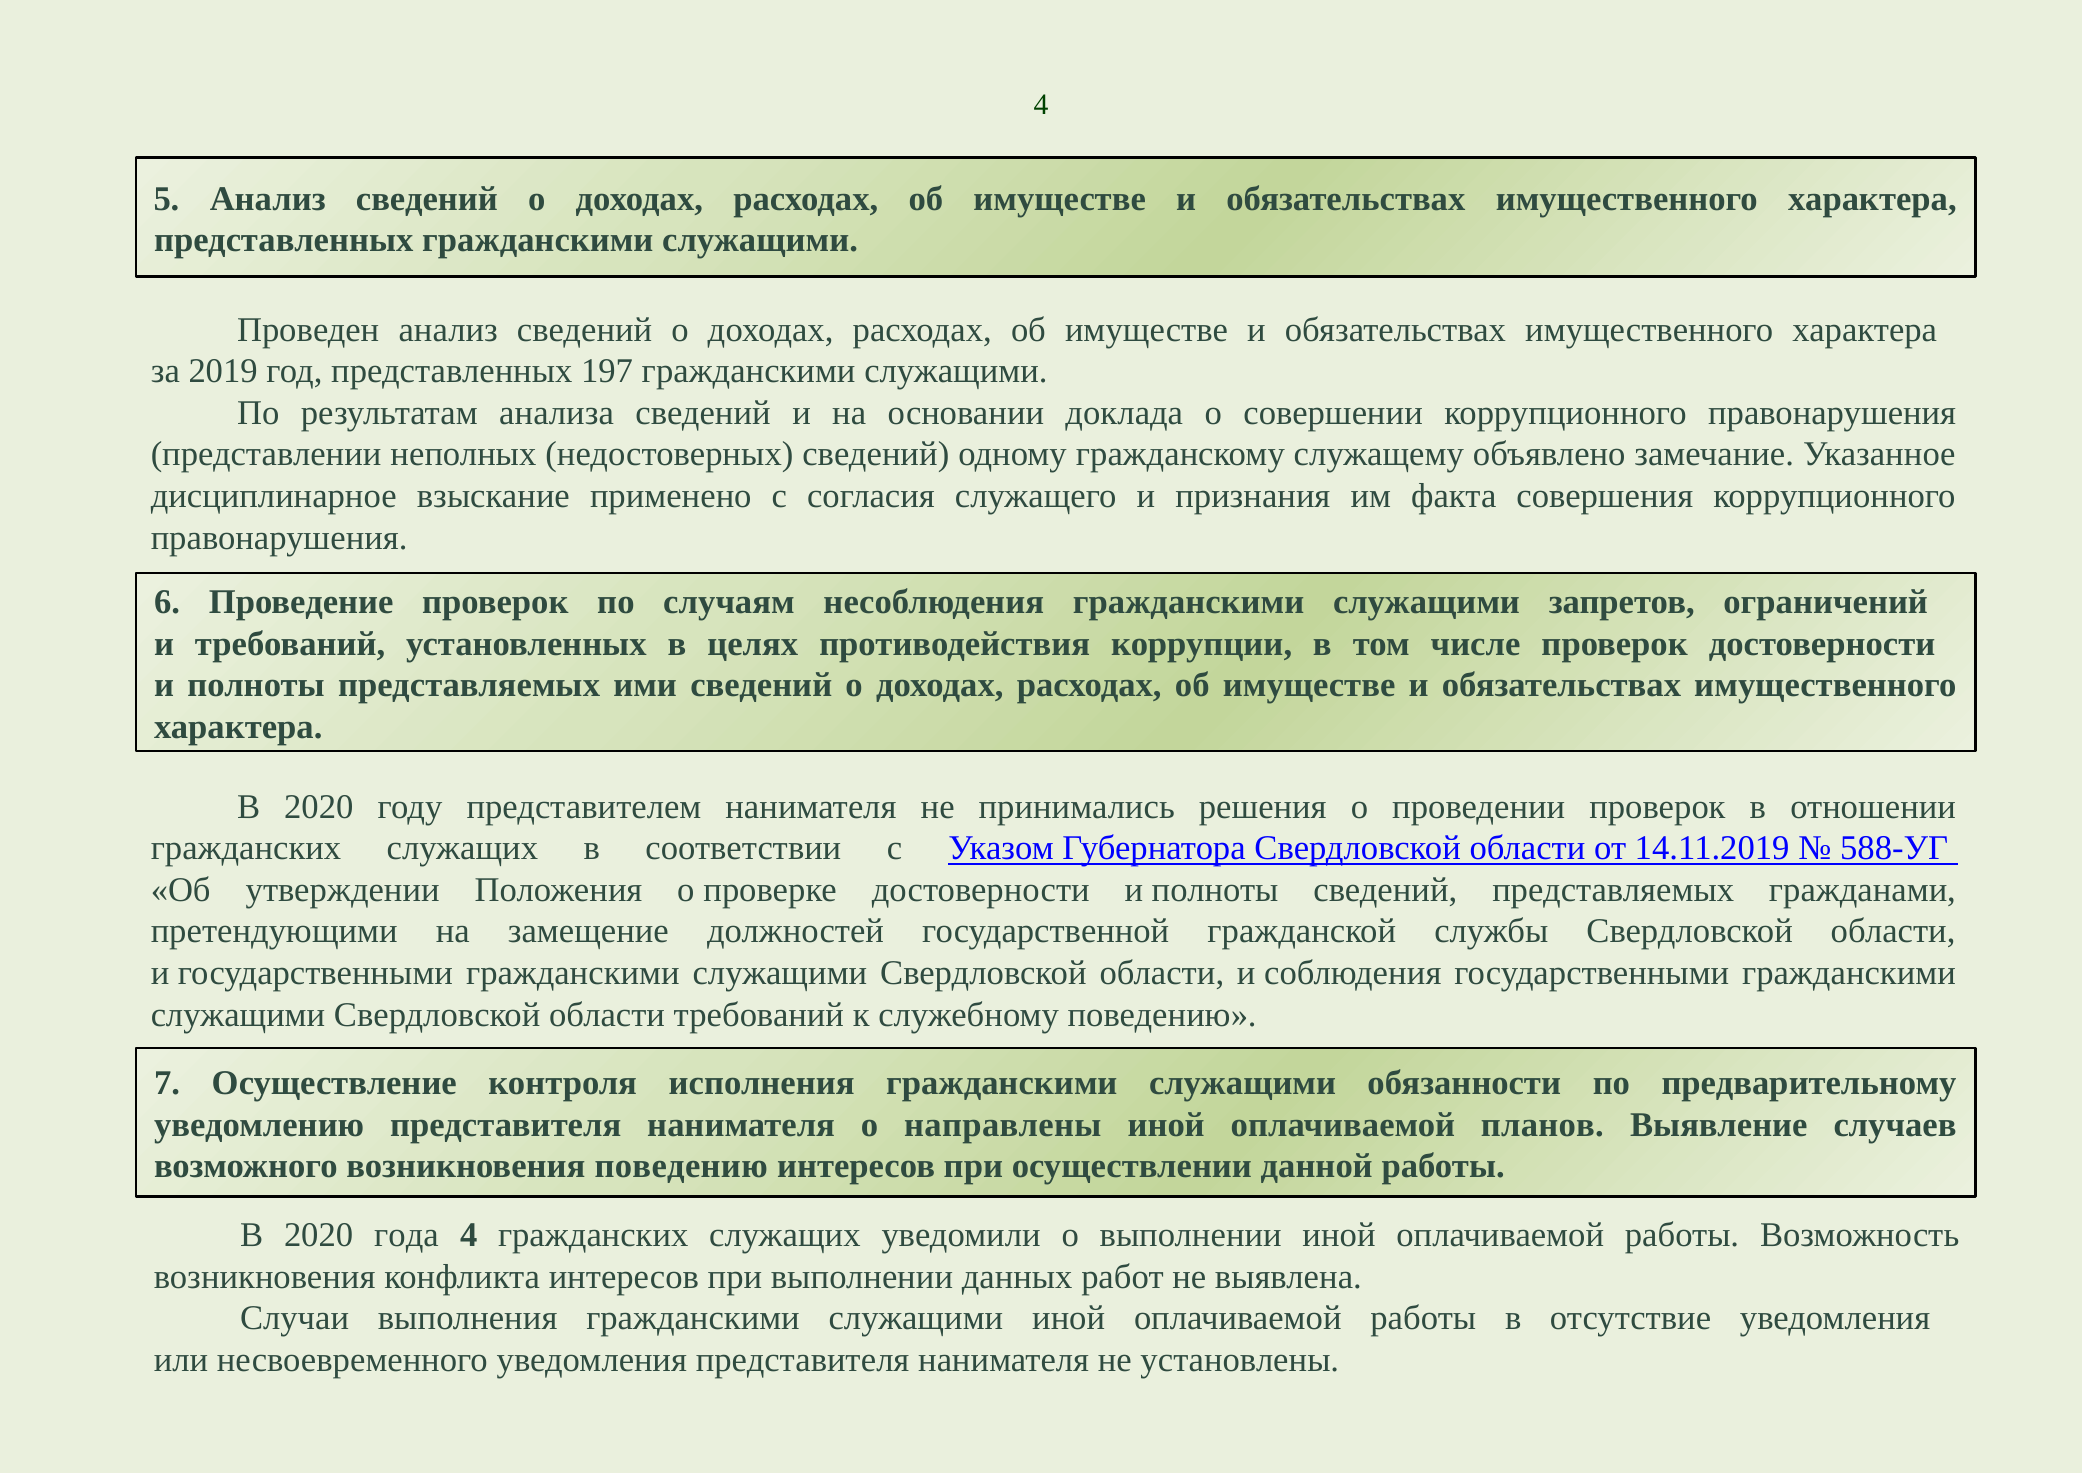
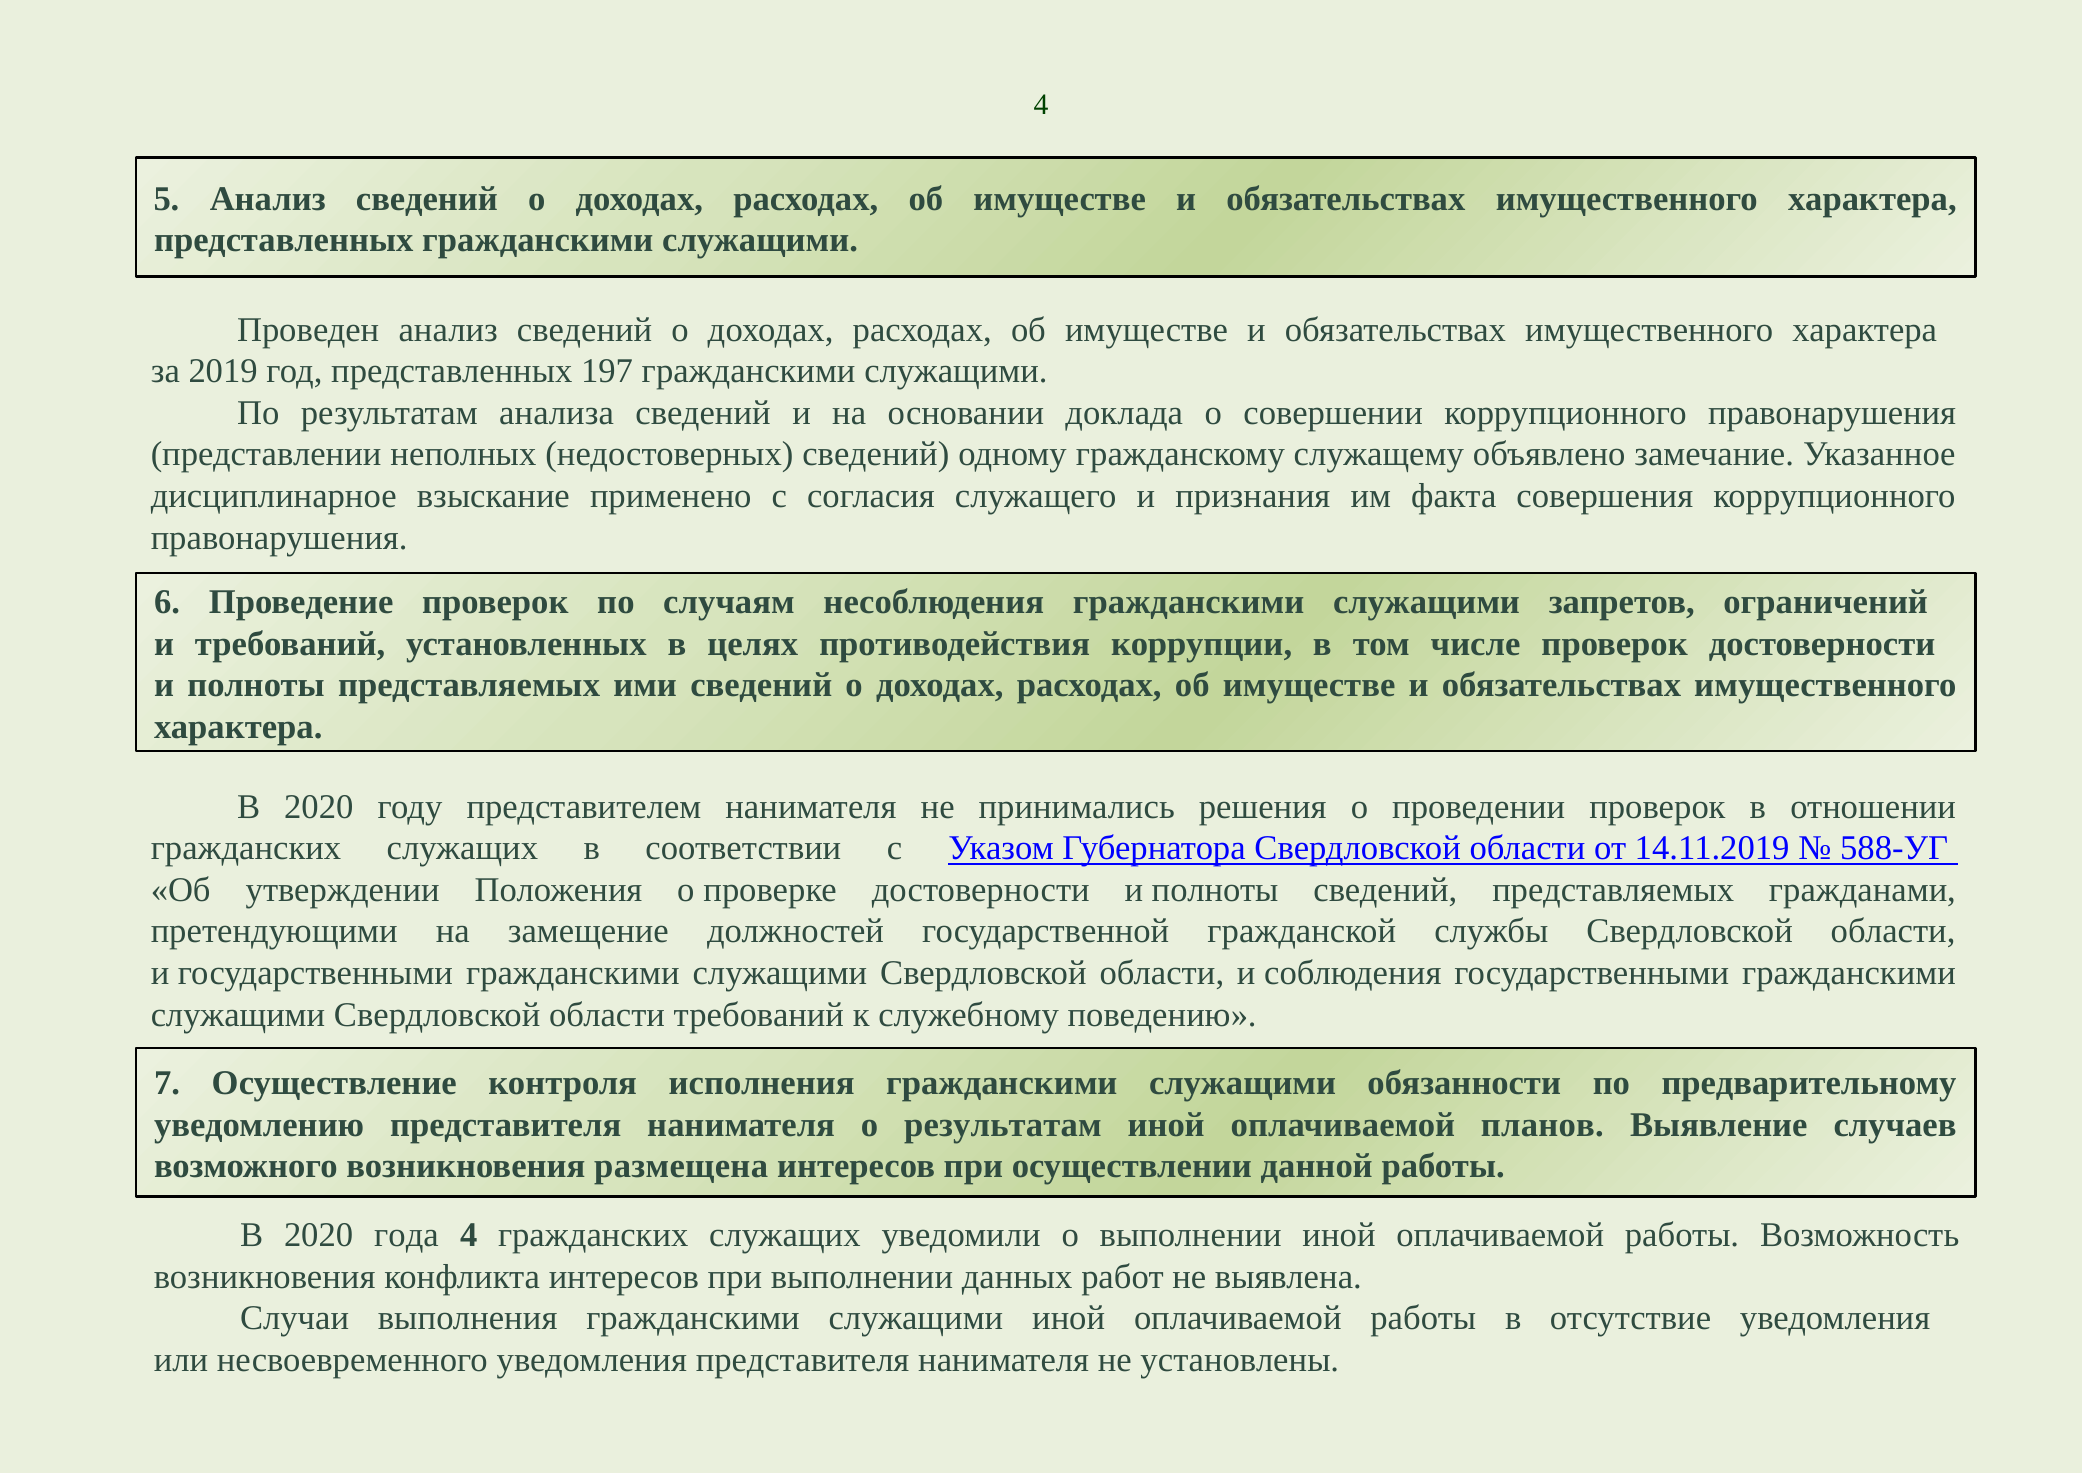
о направлены: направлены -> результатам (1003, 1124)
возникновения поведению: поведению -> размещена (681, 1166)
